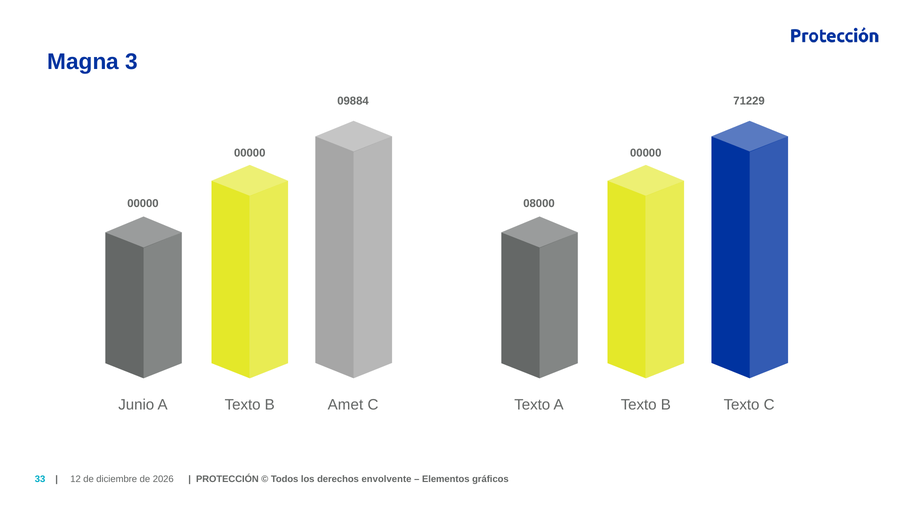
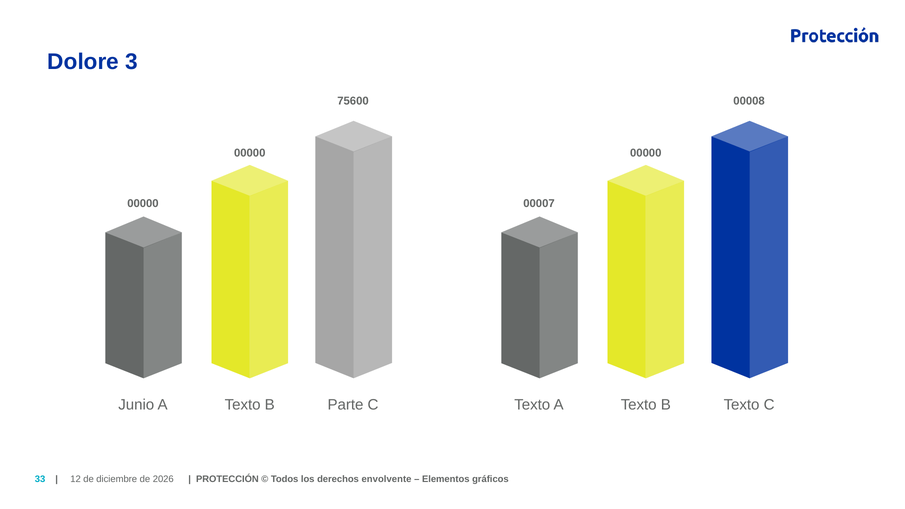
Magna: Magna -> Dolore (83, 62)
09884: 09884 -> 75600 (353, 101)
71229: 71229 -> 00008 (749, 101)
08000: 08000 -> 00007 (539, 204)
Amet: Amet -> Parte (346, 405)
